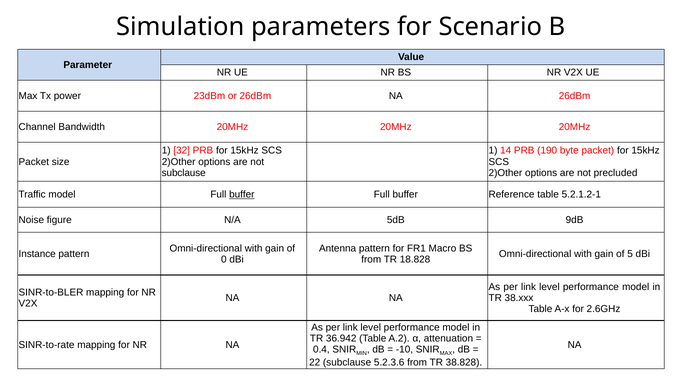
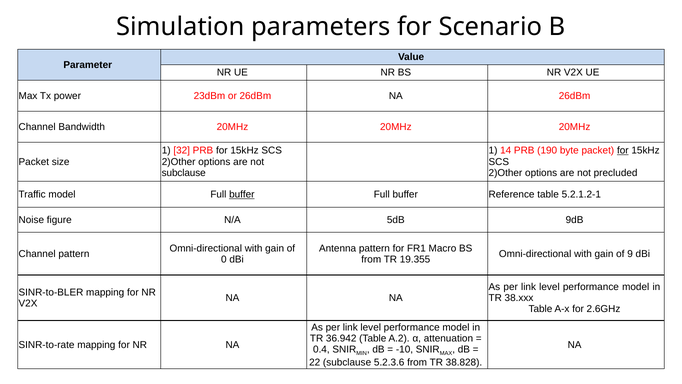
for underline: none -> present (623, 151)
Instance: Instance -> Channel (37, 254)
5: 5 -> 9 (630, 254)
18.828: 18.828 -> 19.355 (415, 259)
